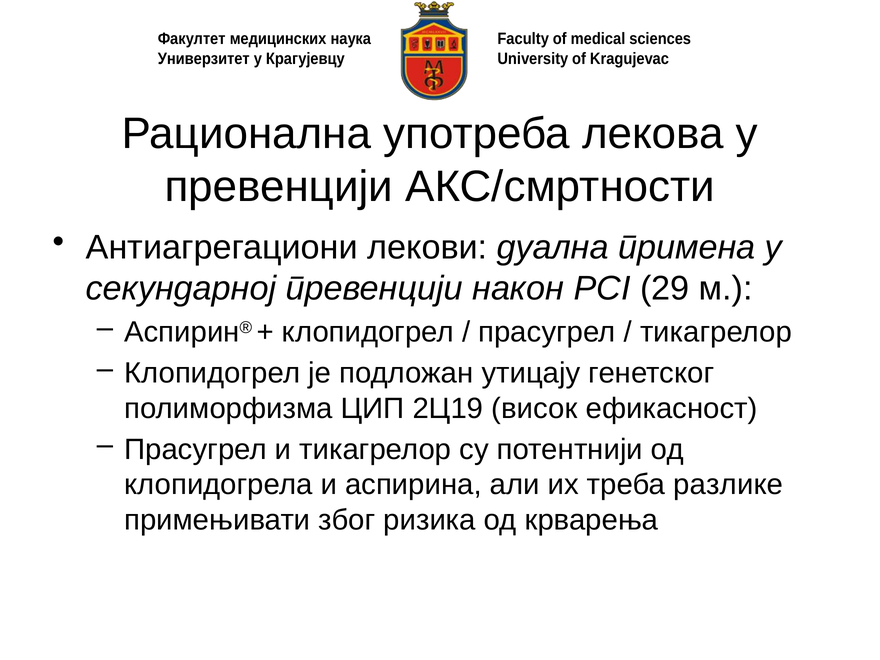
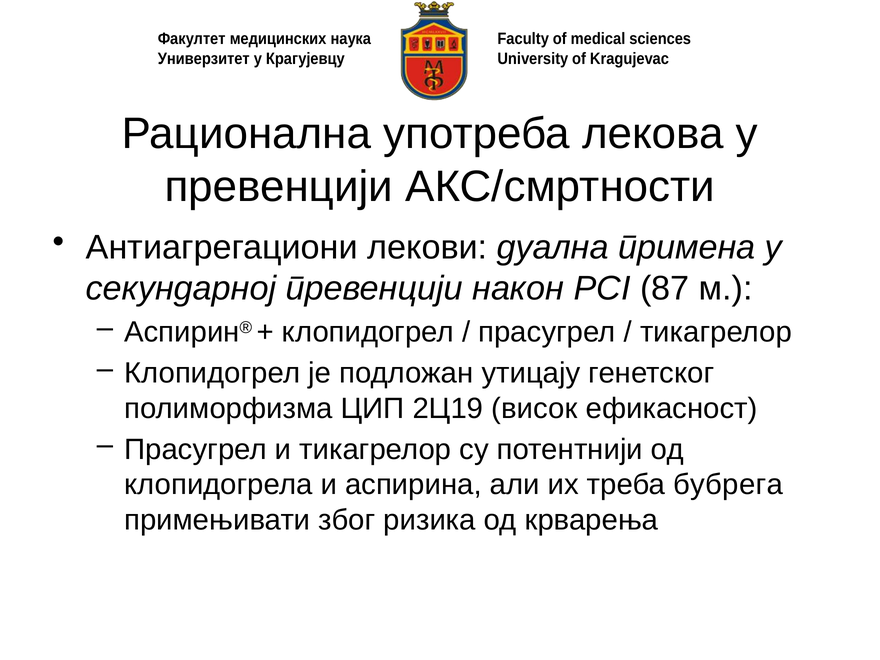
29: 29 -> 87 (665, 289)
разлике: разлике -> бубрега (728, 485)
